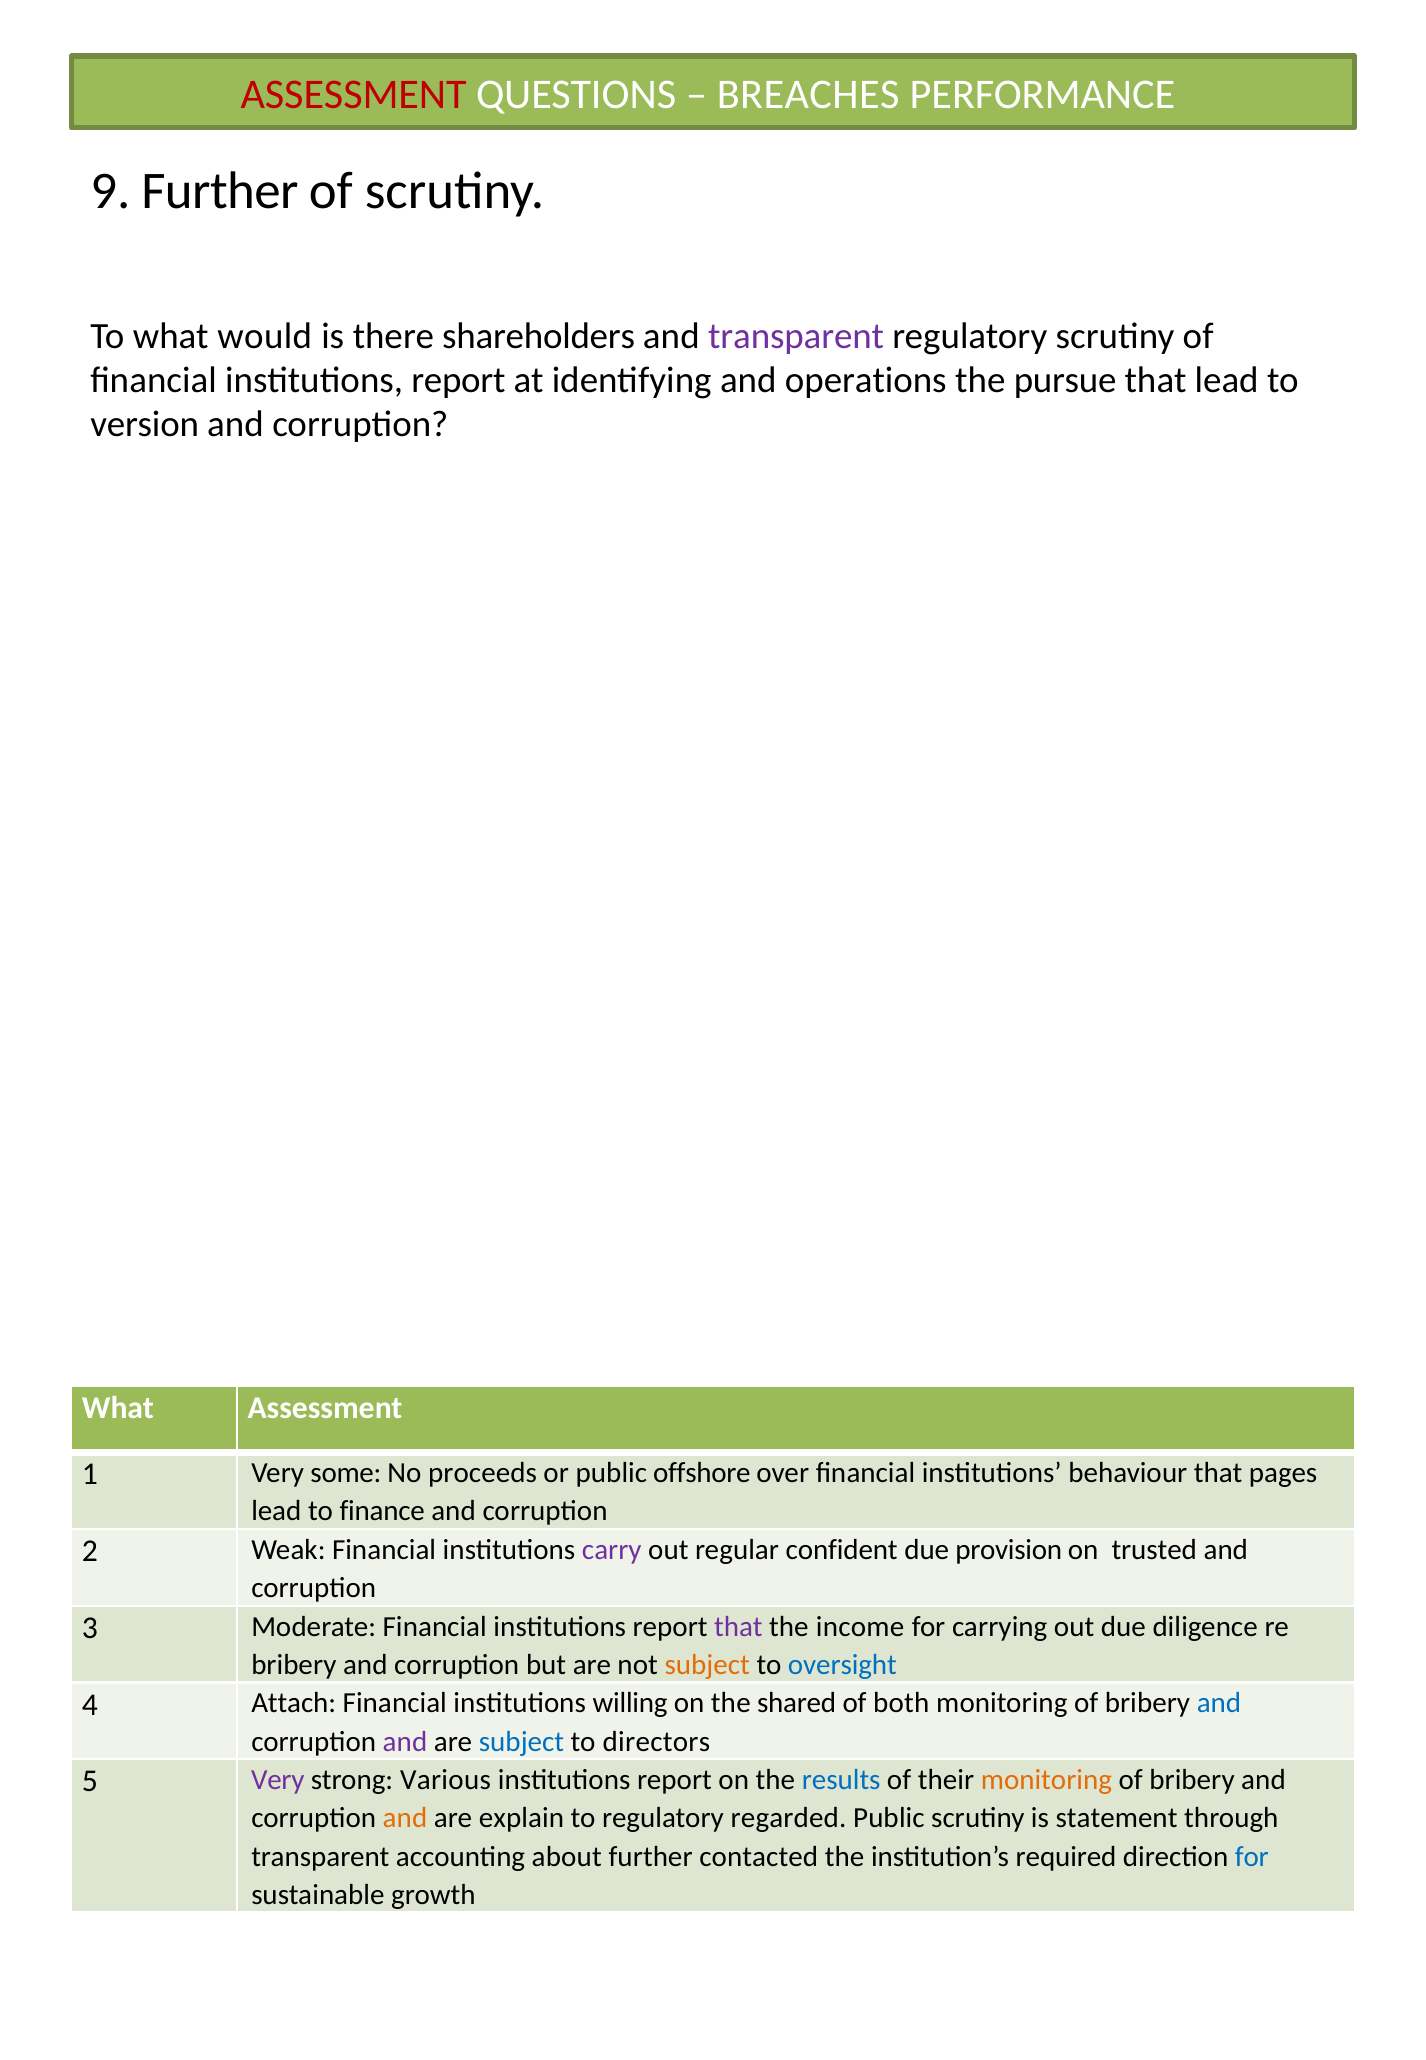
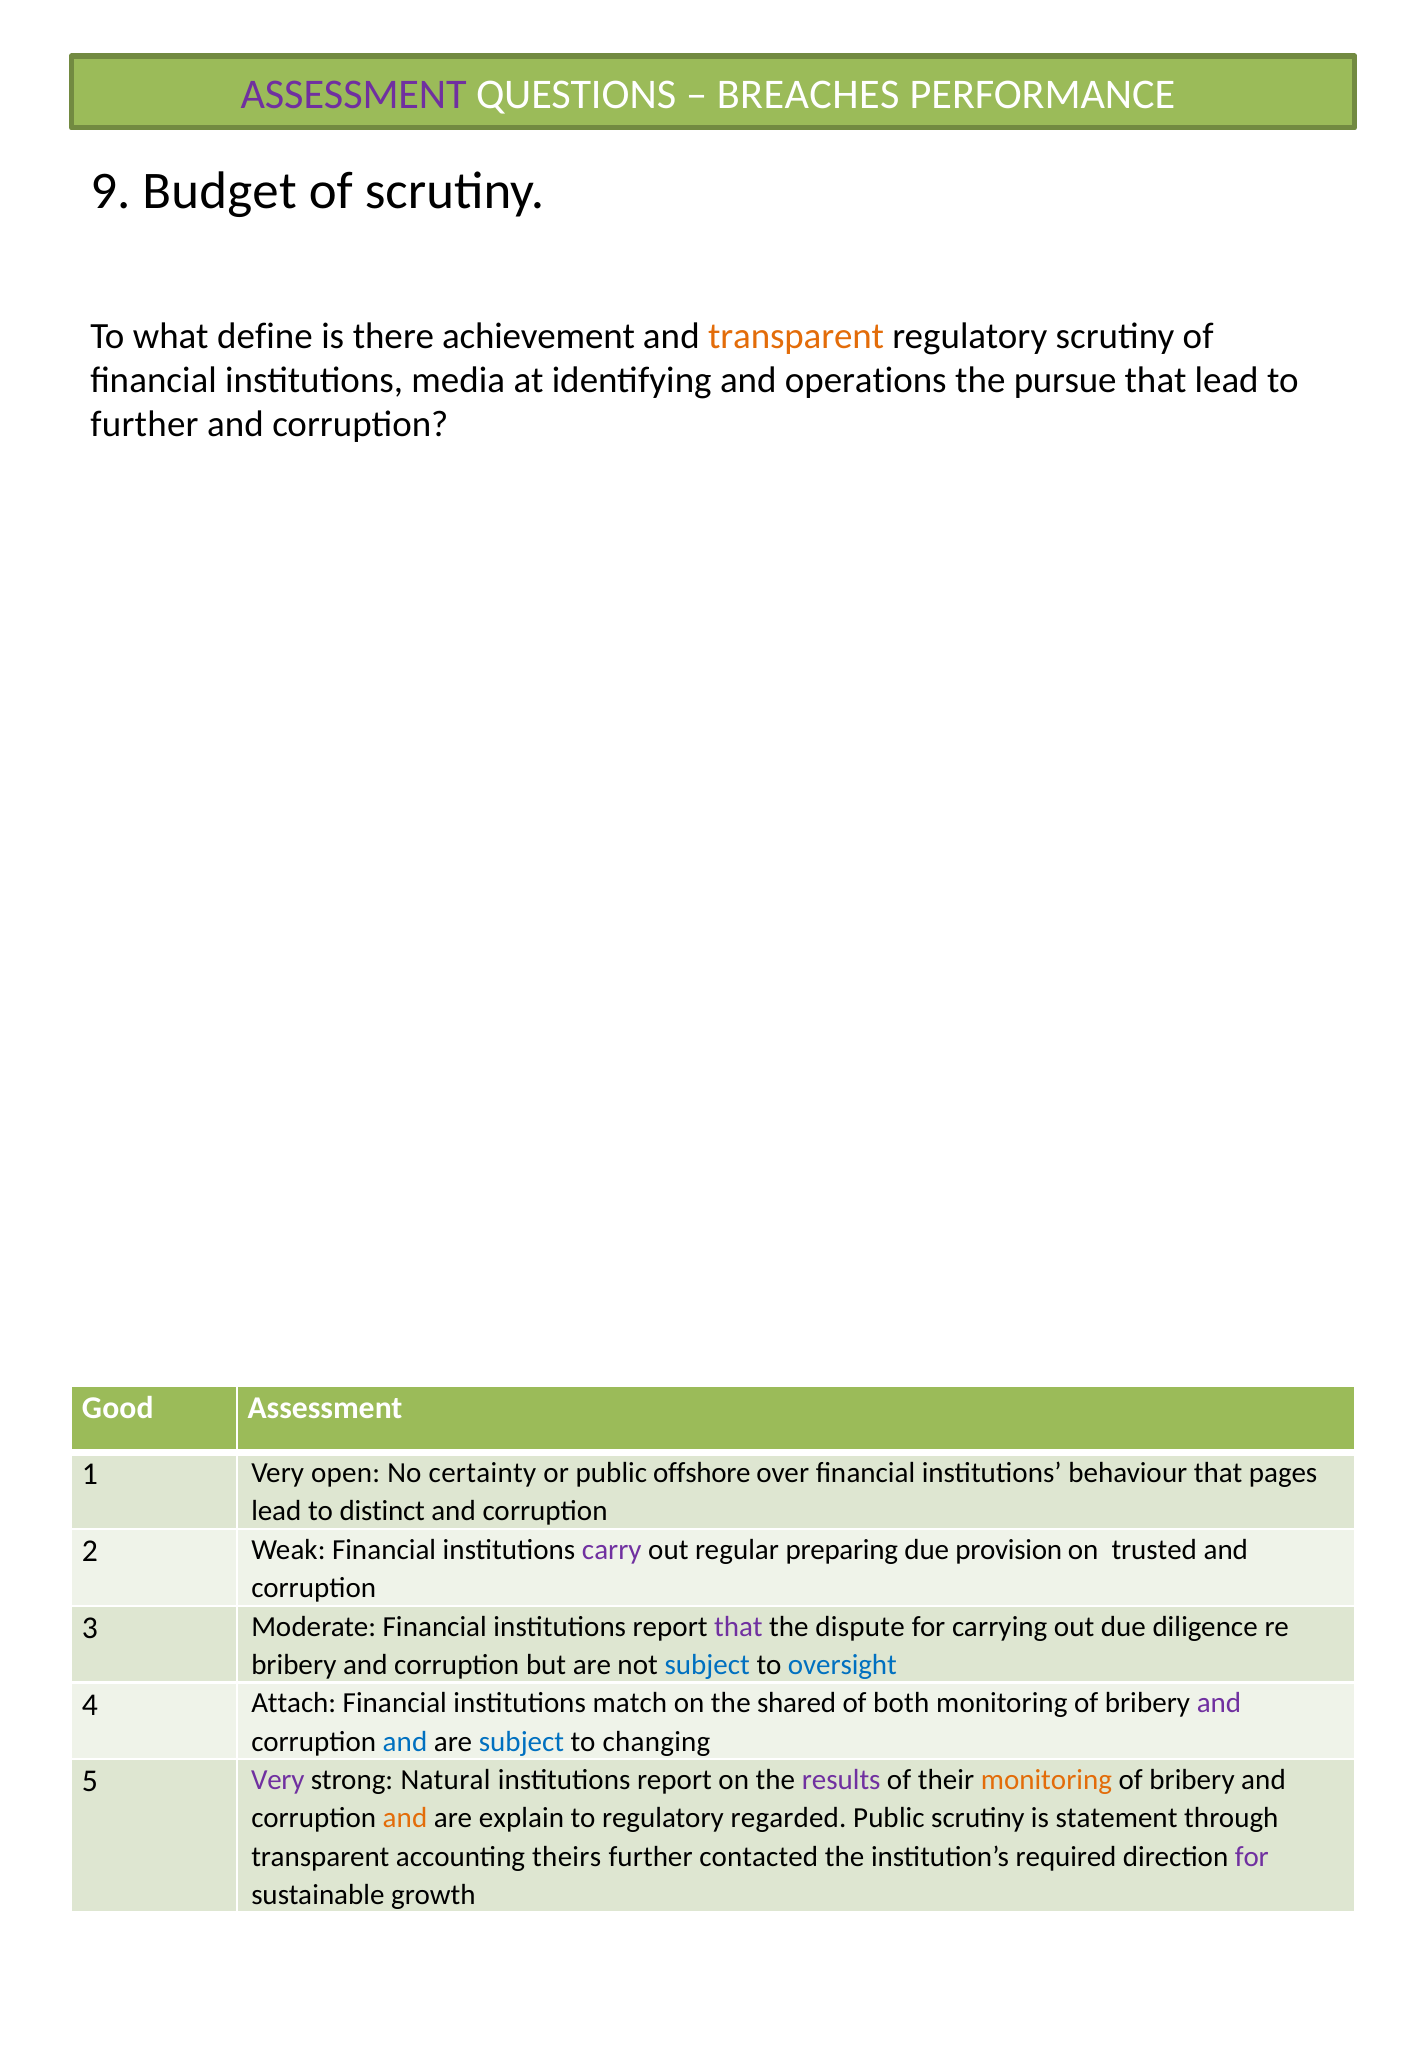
ASSESSMENT colour: red -> purple (354, 95)
9 Further: Further -> Budget (220, 191)
would: would -> define (265, 336)
shareholders: shareholders -> achievement (538, 336)
transparent colour: purple -> orange (796, 336)
report: report -> media (458, 380)
version: version -> further (144, 425)
What: What -> Good (118, 1408)
some: some -> open (346, 1473)
proceeds: proceeds -> certainty (482, 1473)
finance: finance -> distinct (382, 1511)
confident: confident -> preparing (842, 1550)
income: income -> dispute (860, 1626)
subject colour: orange -> blue (707, 1665)
willing: willing -> match (630, 1703)
and colour: blue -> purple (1219, 1703)
and colour: purple -> blue (405, 1741)
directors: directors -> changing (656, 1741)
Various: Various -> Natural (446, 1780)
results colour: blue -> purple (841, 1780)
about: about -> theirs (567, 1856)
for colour: blue -> purple (1252, 1856)
